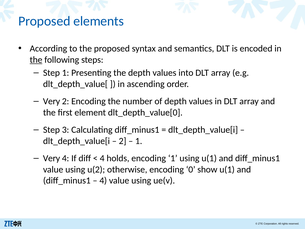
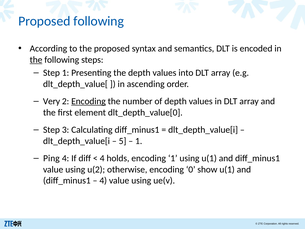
Proposed elements: elements -> following (99, 21)
Encoding underline: none -> present (89, 101)
2: 2 -> 5 (123, 141)
Very: Very -> Ping (51, 158)
